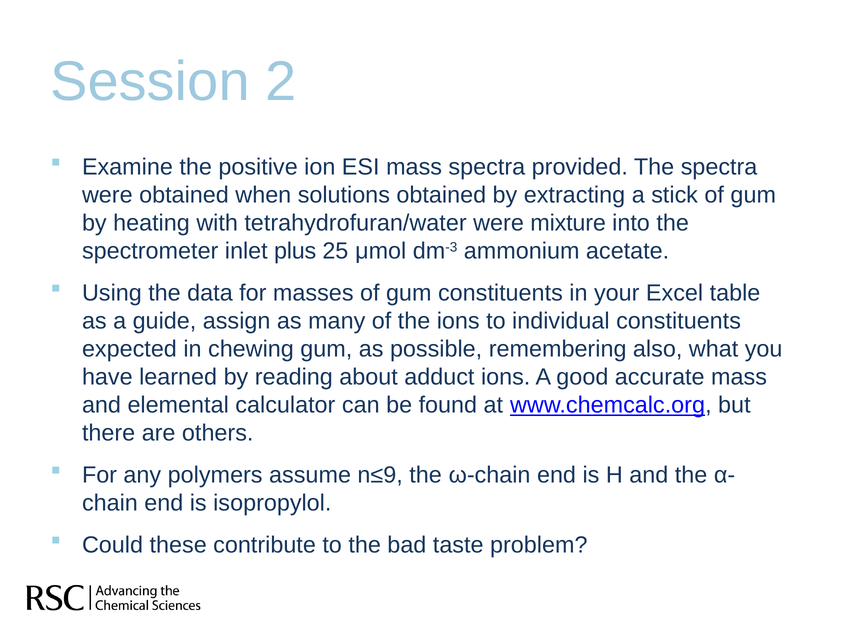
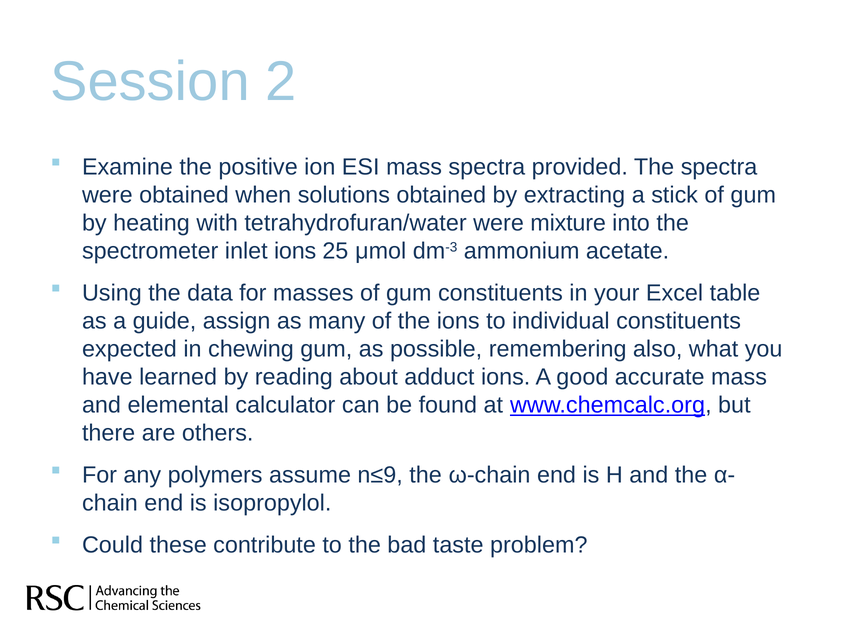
inlet plus: plus -> ions (295, 251)
